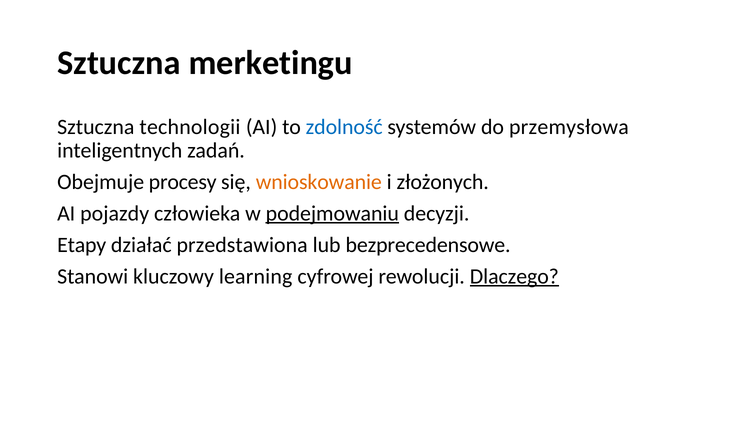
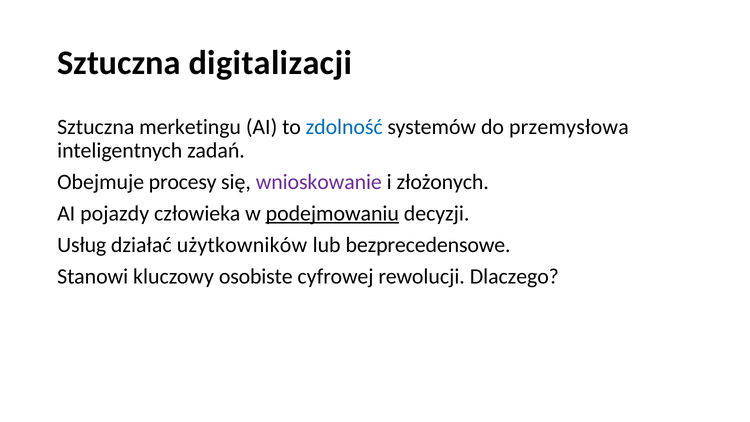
merketingu: merketingu -> digitalizacji (270, 63)
technologii: technologii -> merketingu (190, 127)
wnioskowanie colour: orange -> purple (319, 182)
Etapy: Etapy -> Usług (82, 245)
przedstawiona: przedstawiona -> użytkowników (242, 245)
learning: learning -> osobiste (256, 276)
Dlaczego underline: present -> none (514, 276)
